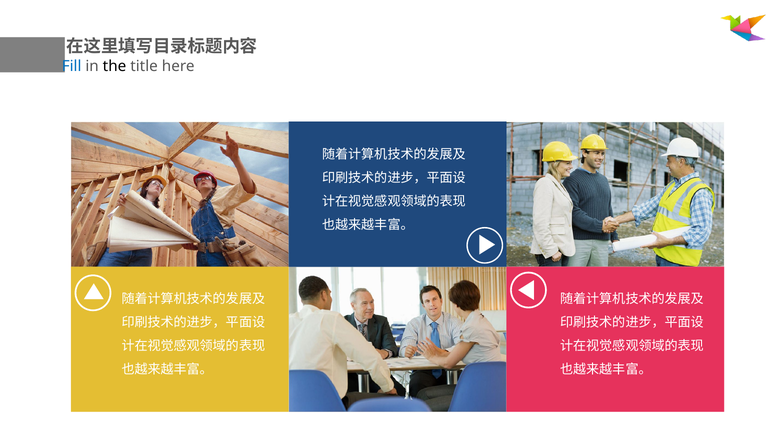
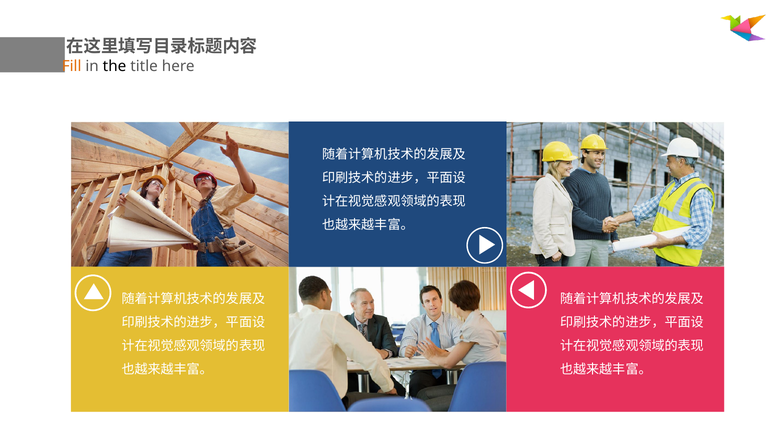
Fill colour: blue -> orange (72, 66)
